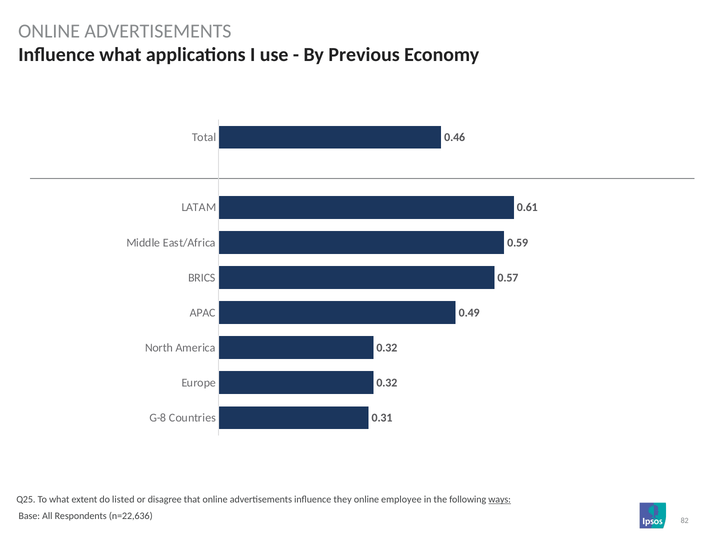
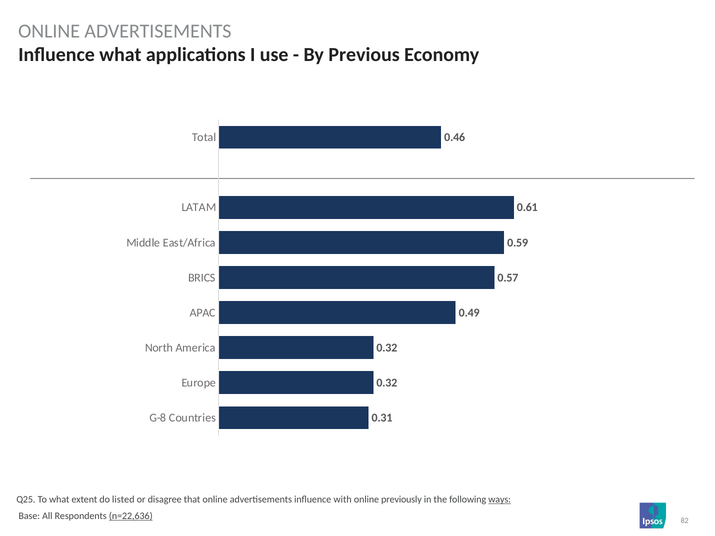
they: they -> with (343, 500)
employee: employee -> previously (401, 500)
n=22,636 underline: none -> present (131, 516)
